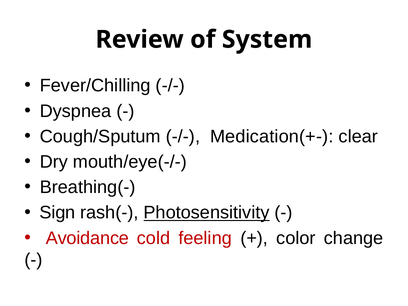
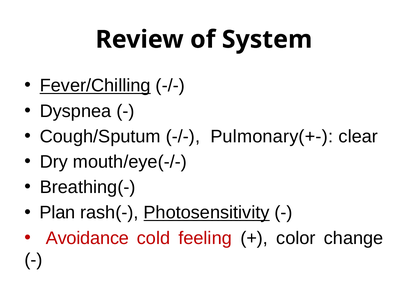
Fever/Chilling underline: none -> present (95, 86)
Medication(+-: Medication(+- -> Pulmonary(+- (272, 136)
Sign: Sign -> Plan (57, 213)
